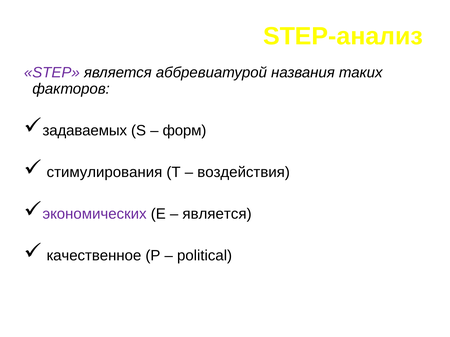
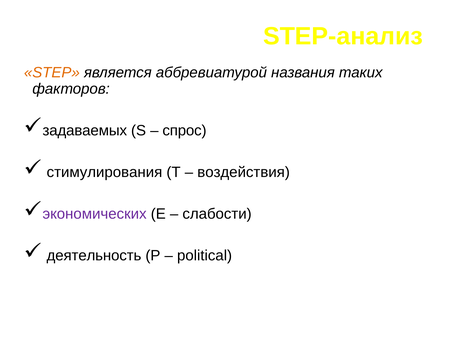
STEP colour: purple -> orange (52, 73)
форм: форм -> спрос (184, 131)
является: является -> слабости (217, 214)
качественное: качественное -> деятельность (94, 256)
